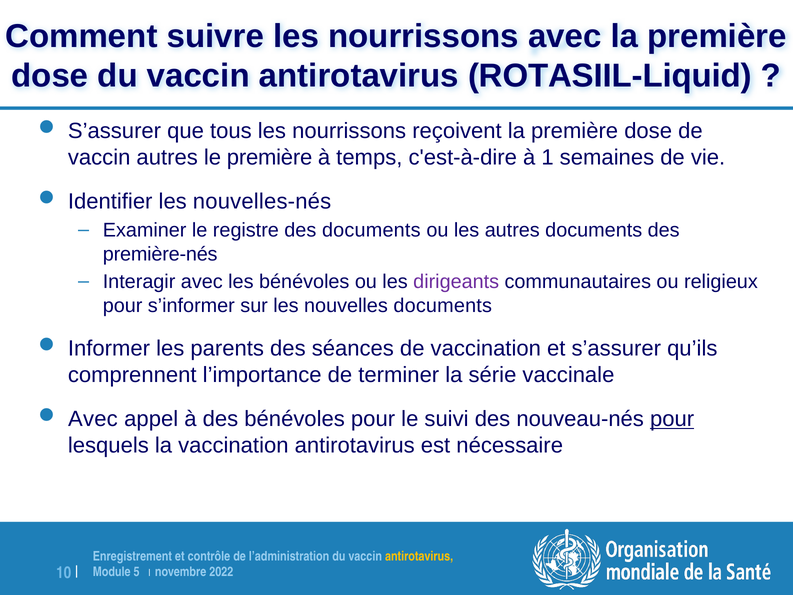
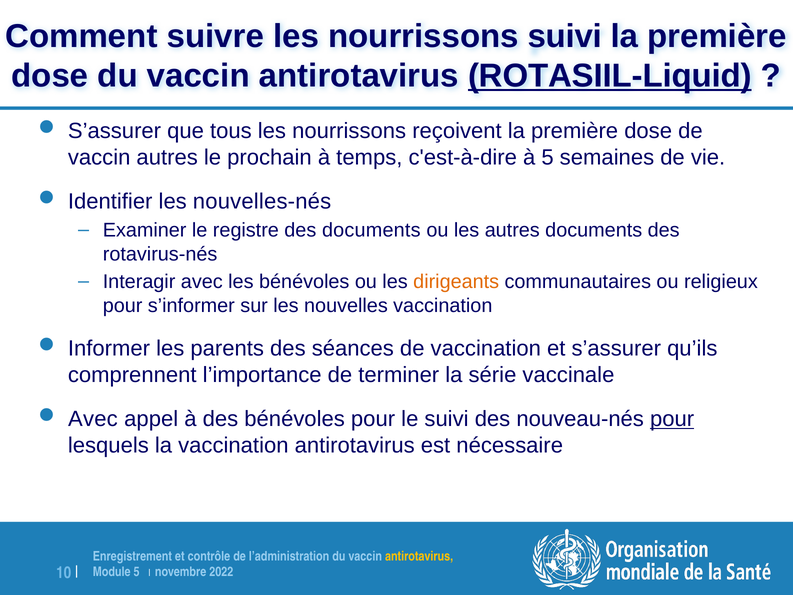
nourrissons avec: avec -> suivi (565, 36)
ROTASIIL-Liquid underline: none -> present (610, 76)
le première: première -> prochain (269, 157)
à 1: 1 -> 5 (548, 157)
première-nés: première-nés -> rotavirus-nés (160, 254)
dirigeants colour: purple -> orange (456, 282)
nouvelles documents: documents -> vaccination (443, 306)
